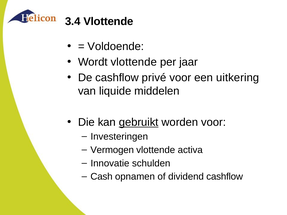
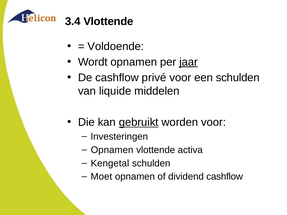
Wordt vlottende: vlottende -> opnamen (134, 62)
jaar underline: none -> present (189, 62)
een uitkering: uitkering -> schulden (238, 78)
Vermogen: Vermogen -> Opnamen (112, 150)
Innovatie: Innovatie -> Kengetal (110, 163)
Cash: Cash -> Moet (101, 177)
